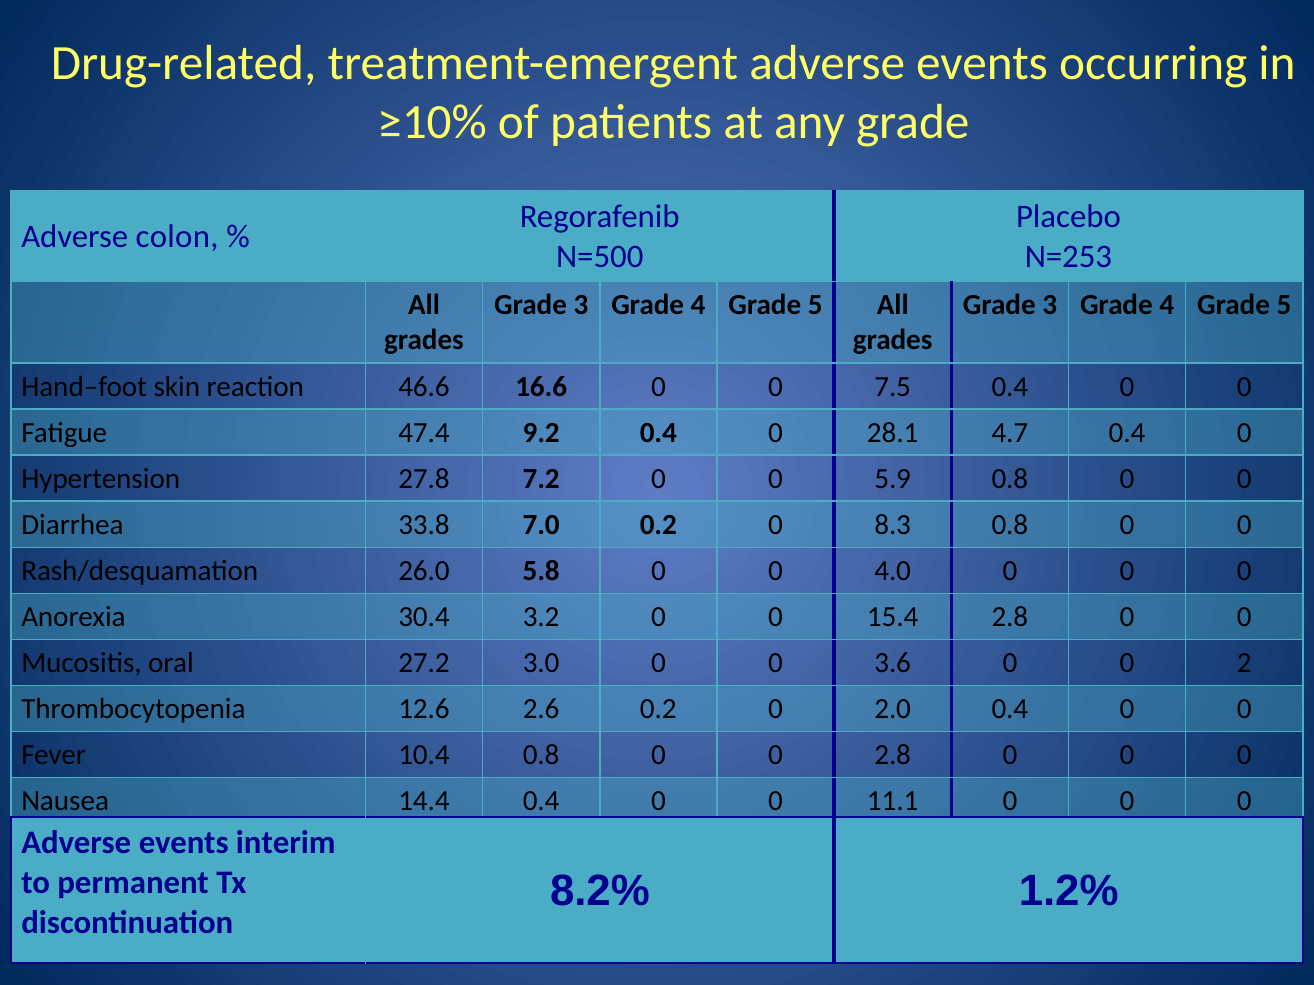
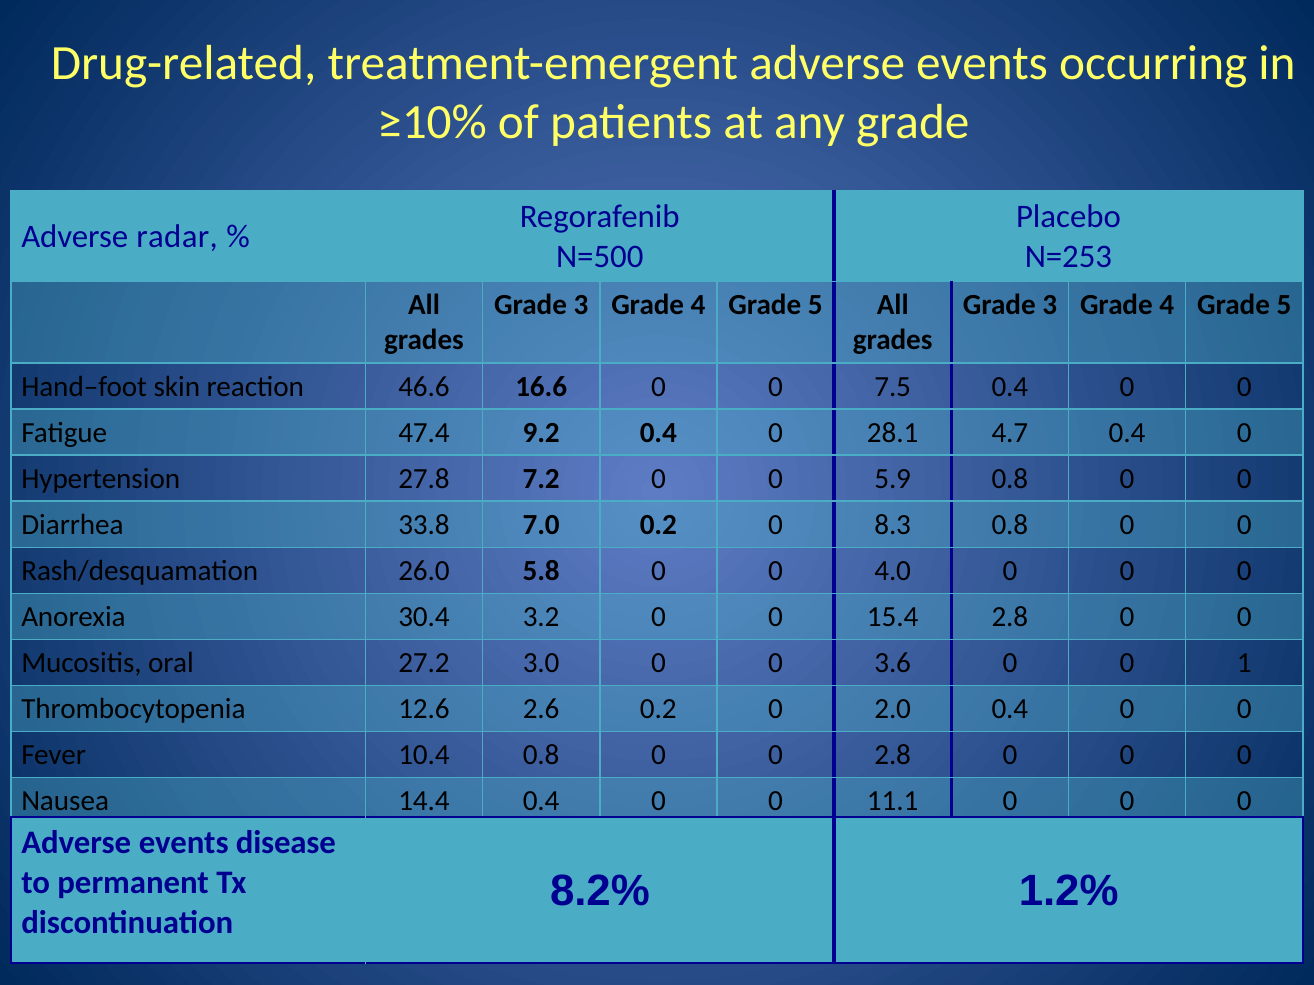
colon: colon -> radar (177, 237)
2: 2 -> 1 (1244, 663)
interim: interim -> disease (286, 843)
